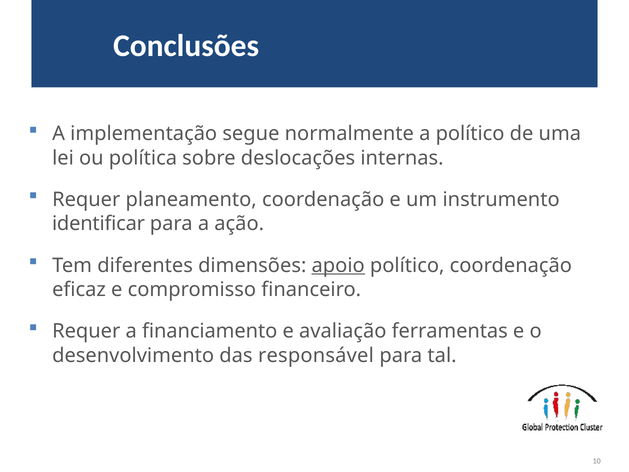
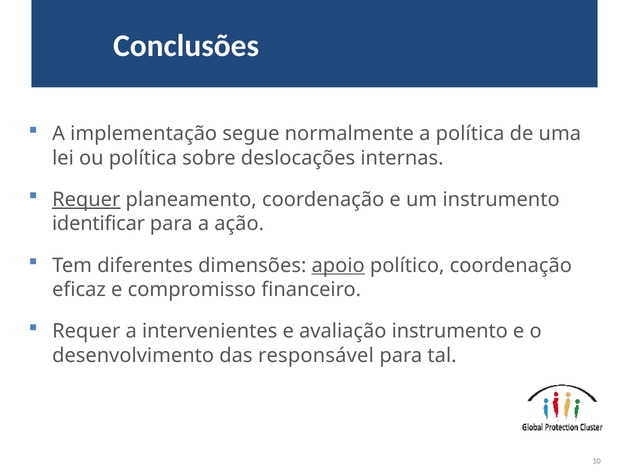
a político: político -> política (470, 134)
Requer underline: none -> present (86, 199)
financiamento: financiamento -> intervenientes (210, 331)
avaliação ferramentas: ferramentas -> instrumento (450, 331)
